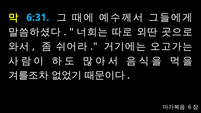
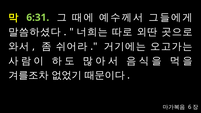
6:31 colour: light blue -> light green (38, 18)
